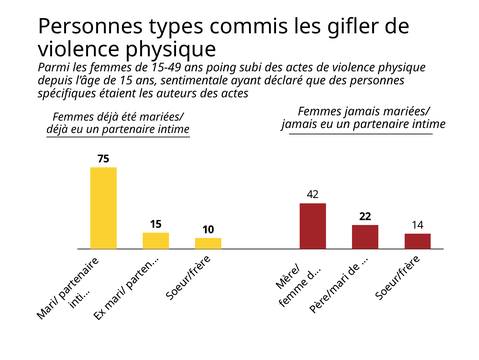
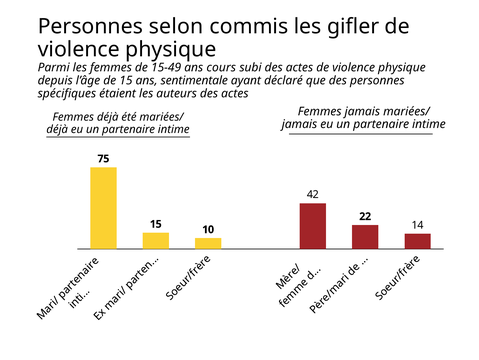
types: types -> selon (176, 26)
poing: poing -> cours (221, 68)
